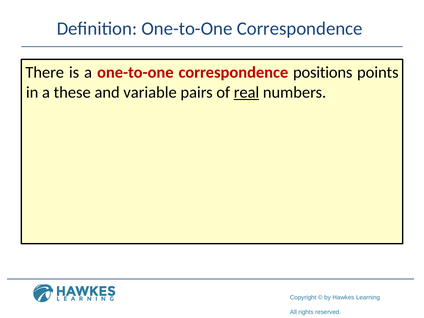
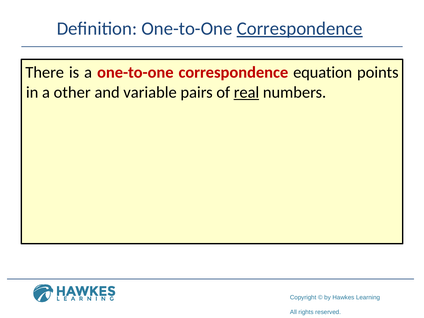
Correspondence underline: none -> present (300, 29)
positions: positions -> equation (323, 72)
these: these -> other (72, 92)
